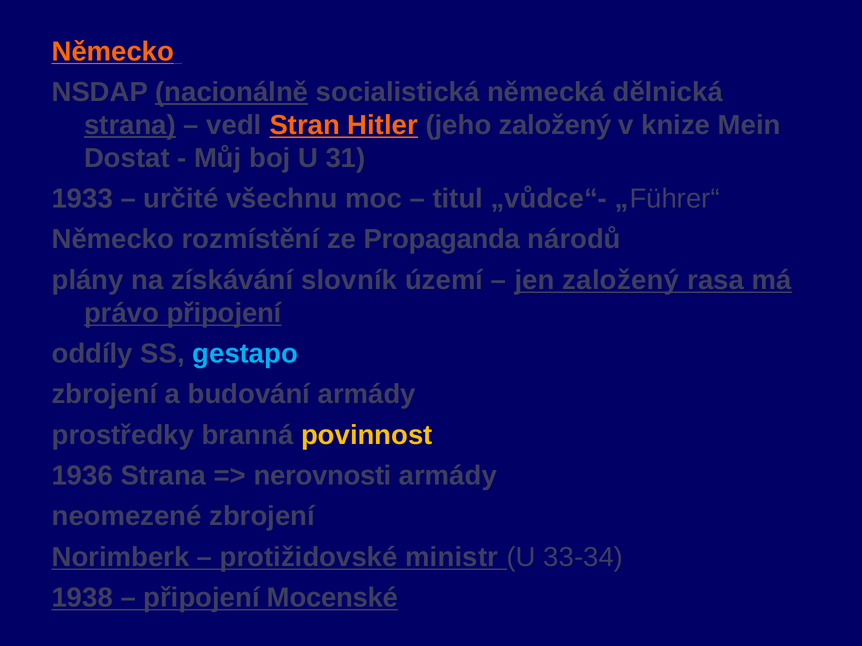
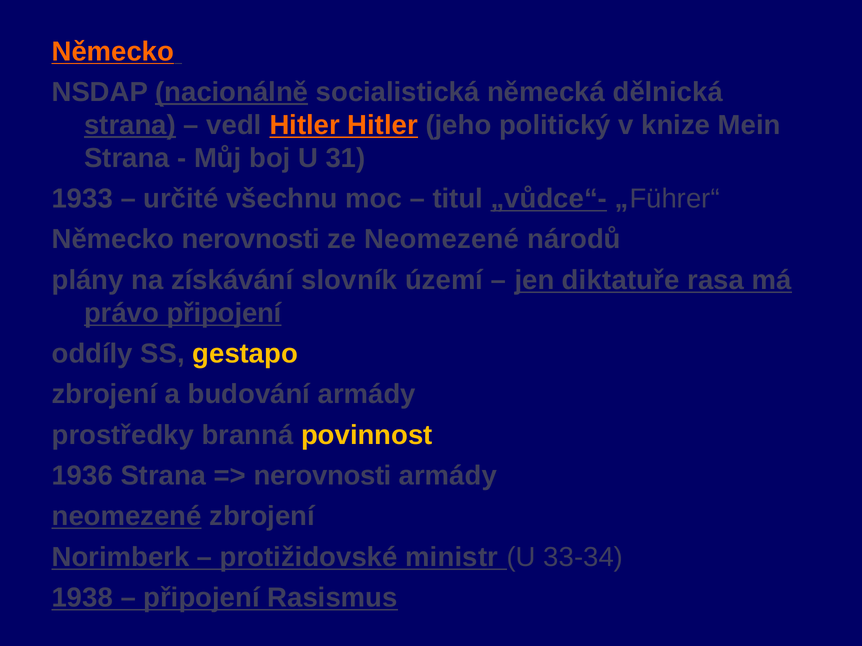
vedl Stran: Stran -> Hitler (305, 125)
jeho založený: založený -> politický (555, 125)
Dostat: Dostat -> Strana (127, 158)
„vůdce“- underline: none -> present (549, 199)
Německo rozmístění: rozmístění -> nerovnosti (251, 240)
ze Propaganda: Propaganda -> Neomezené (442, 240)
jen založený: založený -> diktatuře (621, 280)
gestapo colour: light blue -> yellow (245, 354)
neomezené underline: none -> present (127, 517)
Mocenské: Mocenské -> Rasismus (332, 598)
